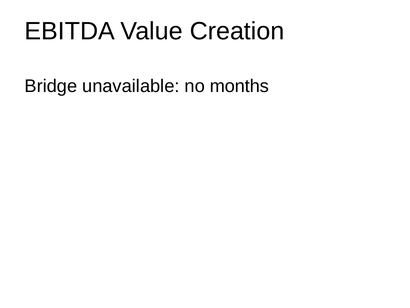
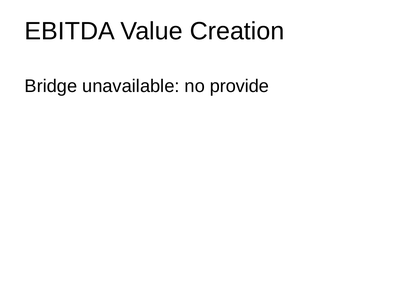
months: months -> provide (239, 86)
